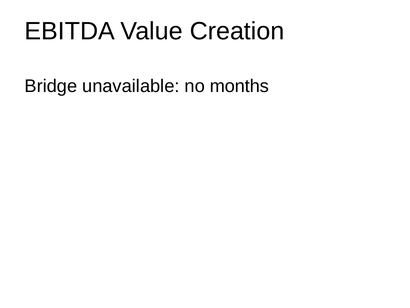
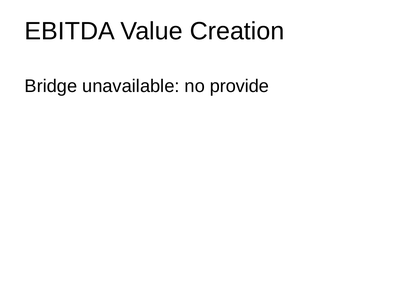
months: months -> provide (239, 86)
